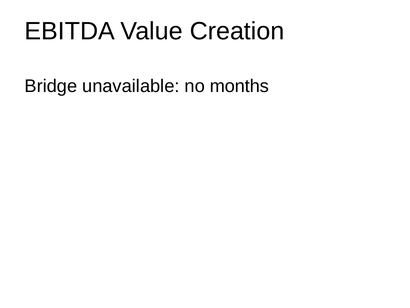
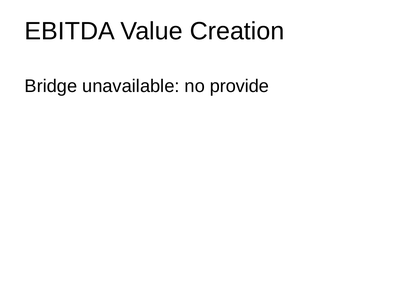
months: months -> provide (239, 86)
